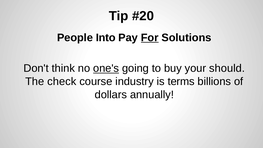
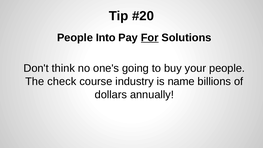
one's underline: present -> none (106, 68)
your should: should -> people (227, 68)
terms: terms -> name (181, 81)
